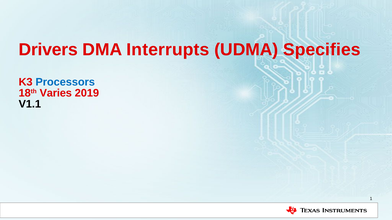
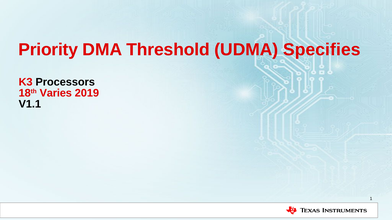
Drivers: Drivers -> Priority (48, 50)
Interrupts: Interrupts -> Threshold (168, 50)
Processors colour: blue -> black (65, 82)
